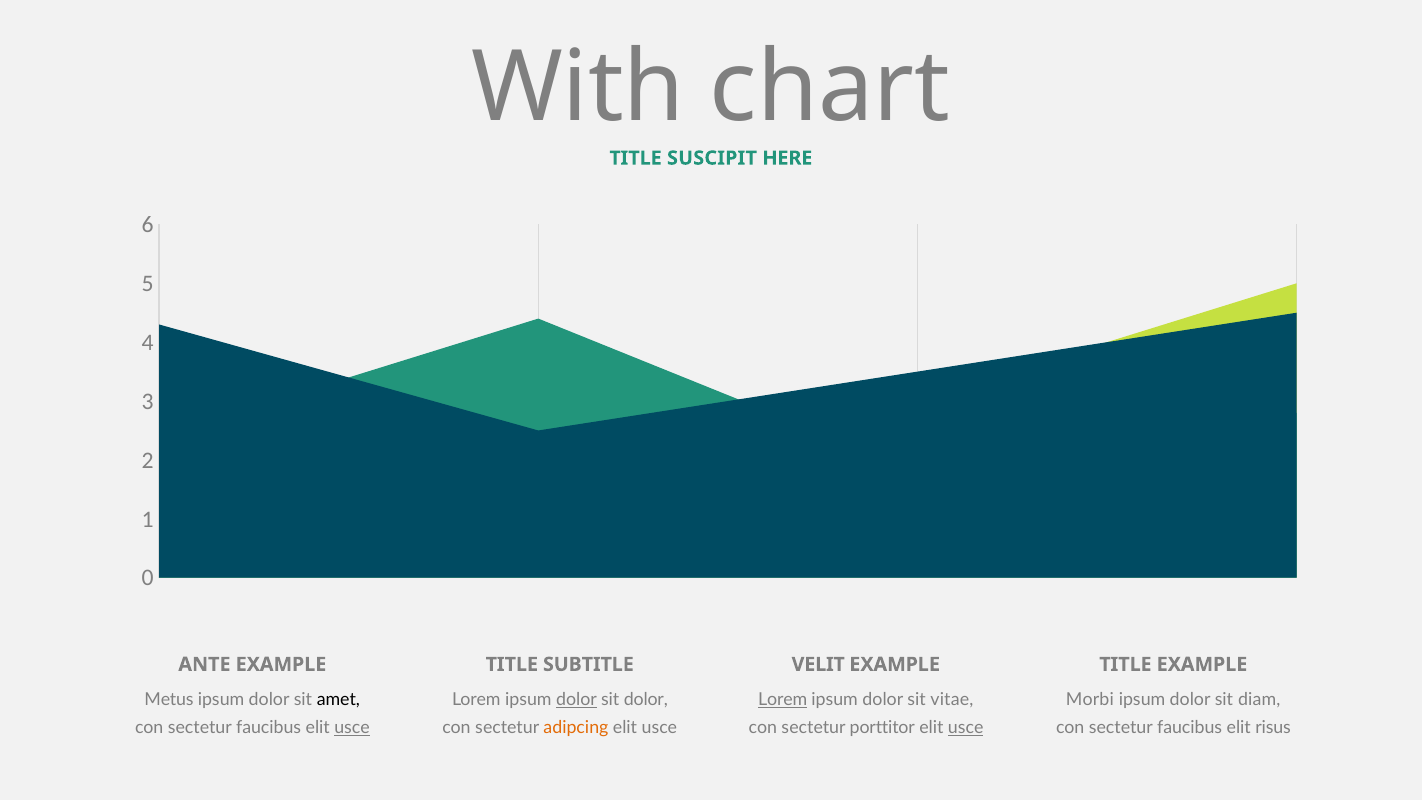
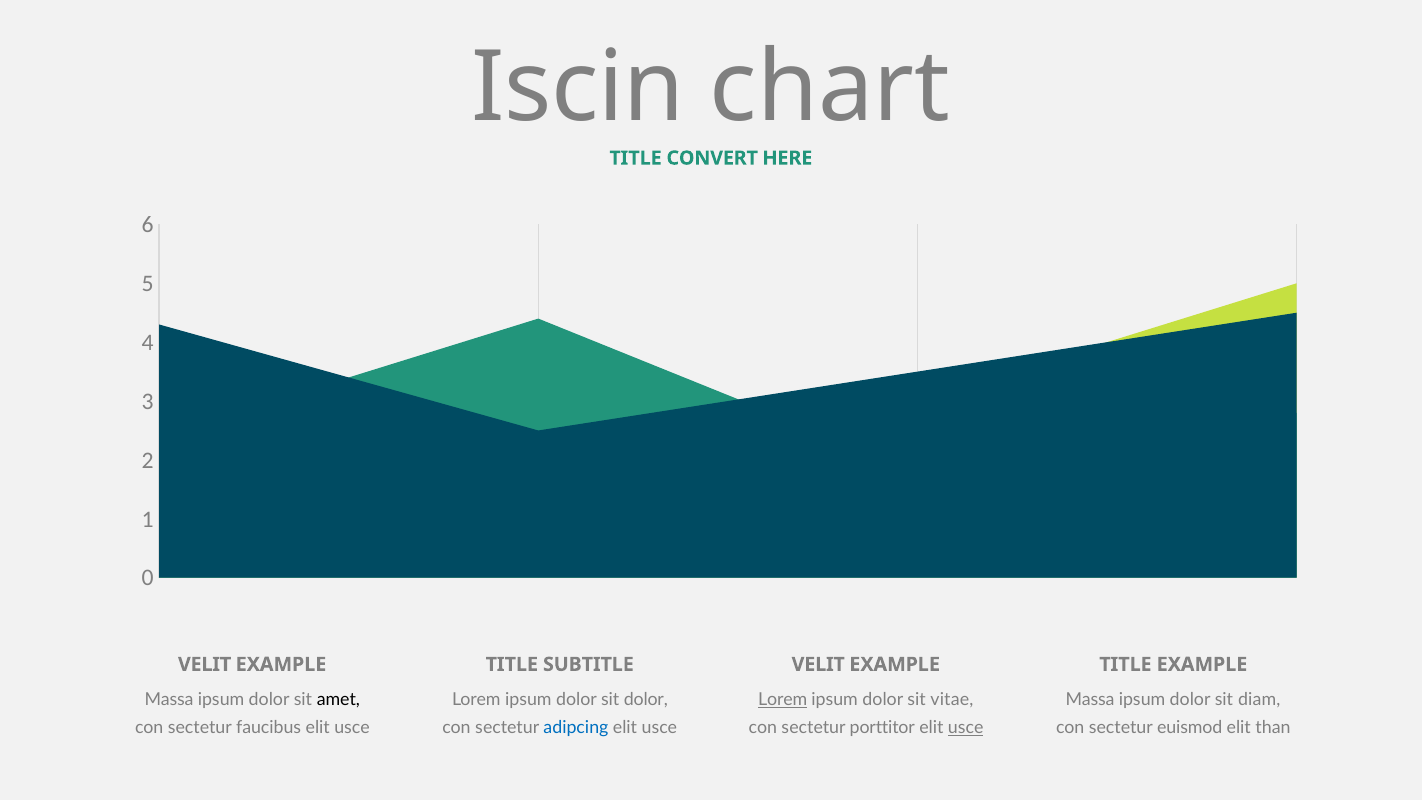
With: With -> Iscin (578, 88)
SUSCIPIT: SUSCIPIT -> CONVERT (712, 158)
ANTE: ANTE -> VELIT (205, 664)
Metus: Metus -> Massa (169, 700)
dolor underline: present -> none (577, 700)
Morbi: Morbi -> Massa (1090, 700)
usce underline: present -> none (352, 728)
adipcing colour: orange -> blue (576, 728)
faucibus: faucibus -> euismod (1190, 728)
risus: risus -> than (1273, 728)
